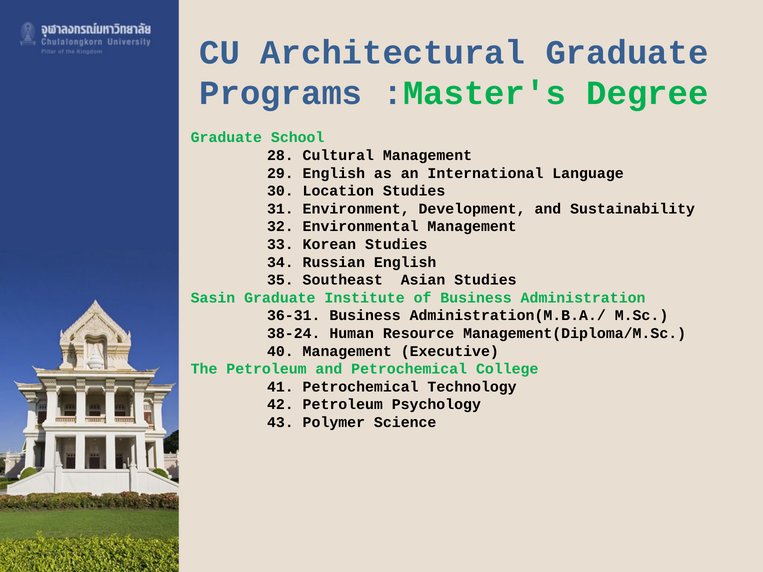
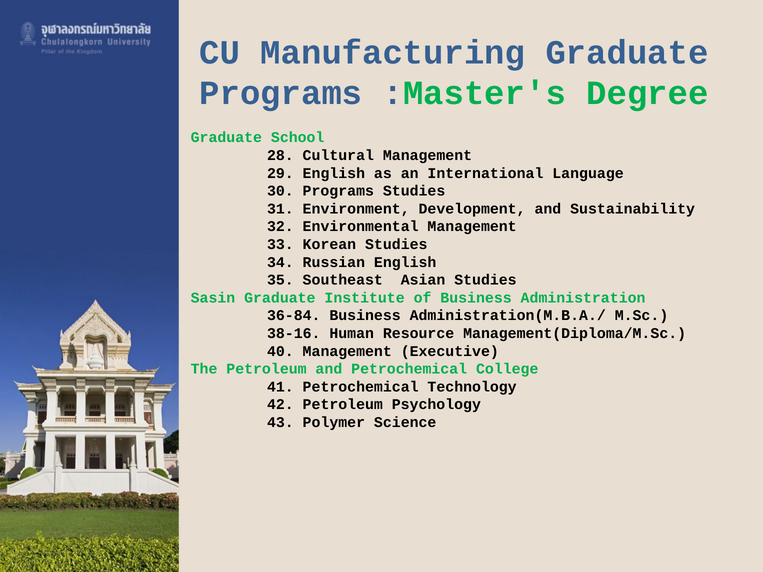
Architectural: Architectural -> Manufacturing (393, 53)
30 Location: Location -> Programs (338, 191)
36-31: 36-31 -> 36-84 (294, 316)
38-24: 38-24 -> 38-16 (294, 334)
